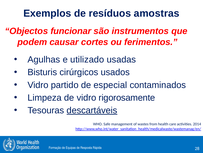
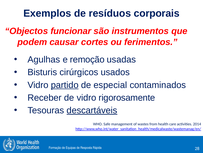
amostras: amostras -> corporais (157, 13)
utilizado: utilizado -> remoção (87, 59)
partido underline: none -> present (65, 85)
Limpeza: Limpeza -> Receber (45, 97)
